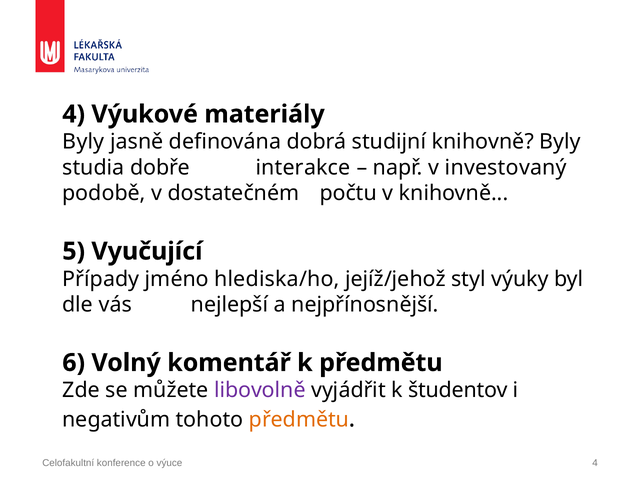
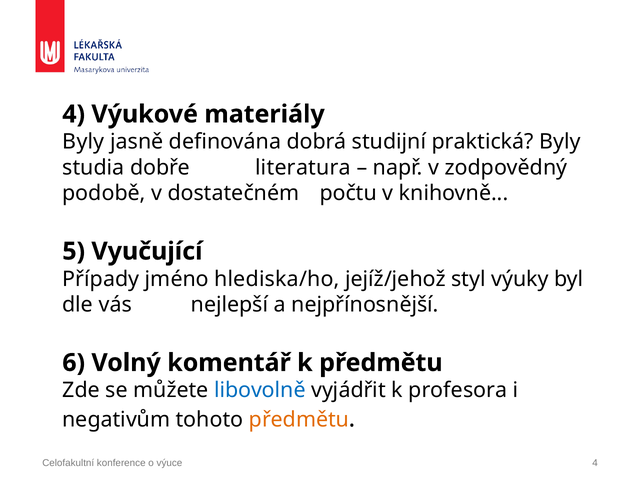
studijní knihovně: knihovně -> praktická (483, 142)
interakce: interakce -> literatura (303, 168)
investovaný: investovaný -> zodpovědný (506, 168)
libovolně colour: purple -> blue (260, 391)
študentov: študentov -> profesora (458, 391)
